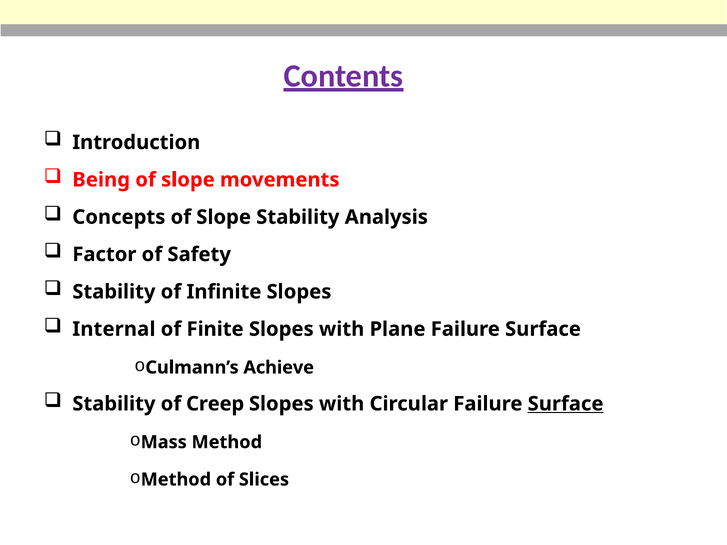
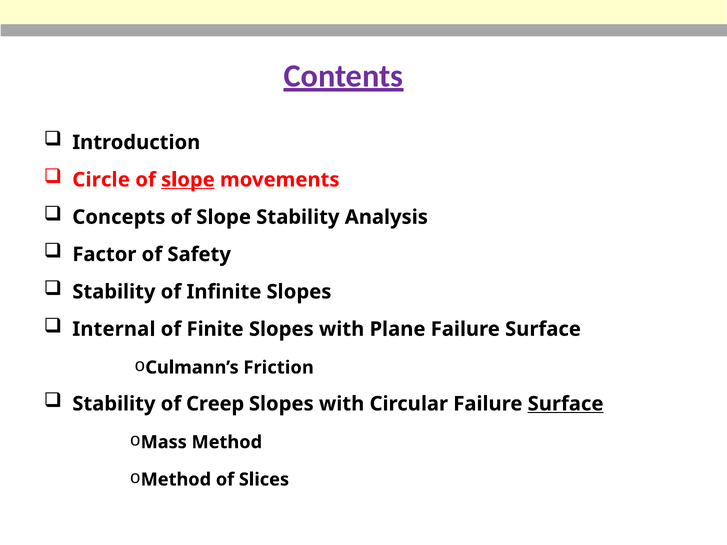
Being: Being -> Circle (101, 180)
slope underline: none -> present (188, 180)
Achieve: Achieve -> Friction (279, 368)
